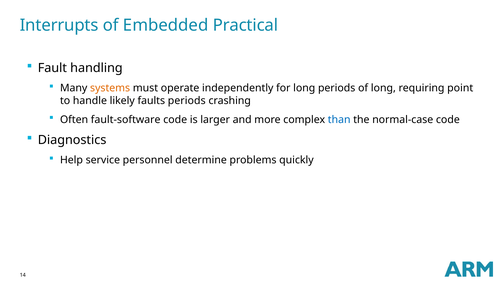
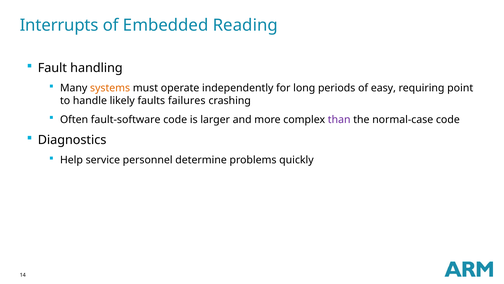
Practical: Practical -> Reading (245, 25)
of long: long -> easy (383, 88)
faults periods: periods -> failures (187, 101)
than colour: blue -> purple (339, 120)
